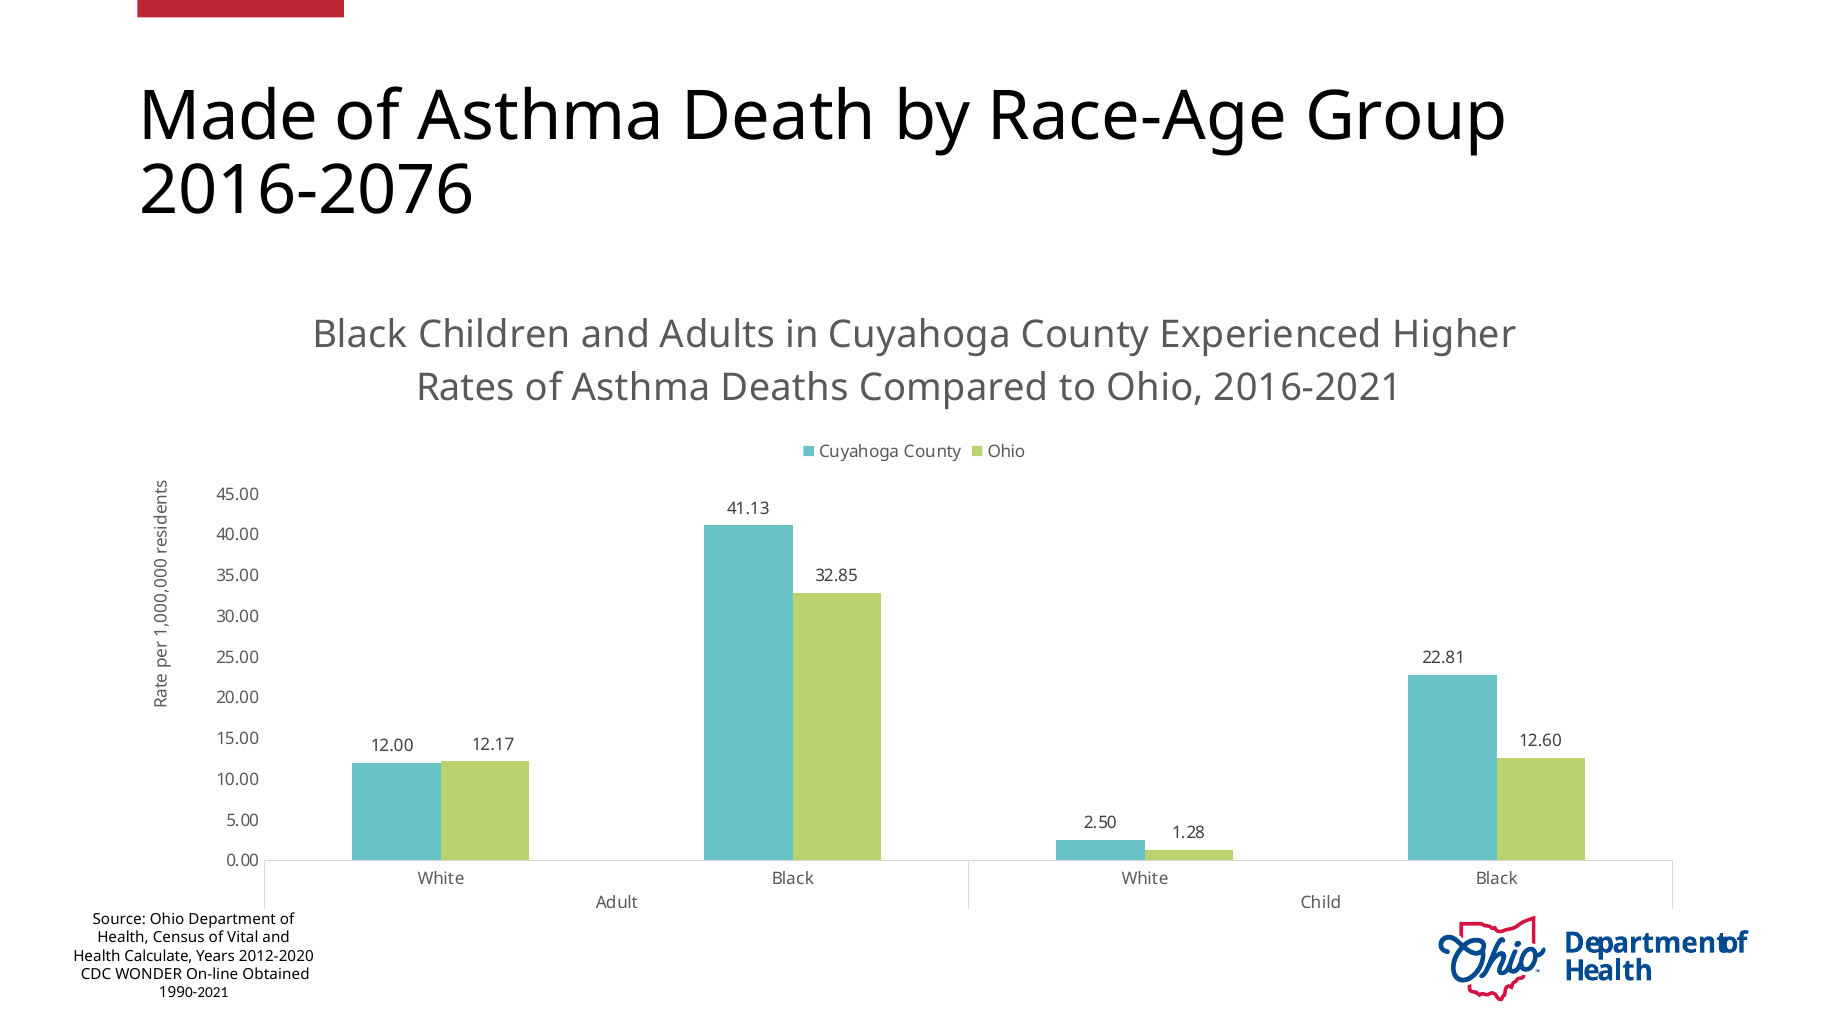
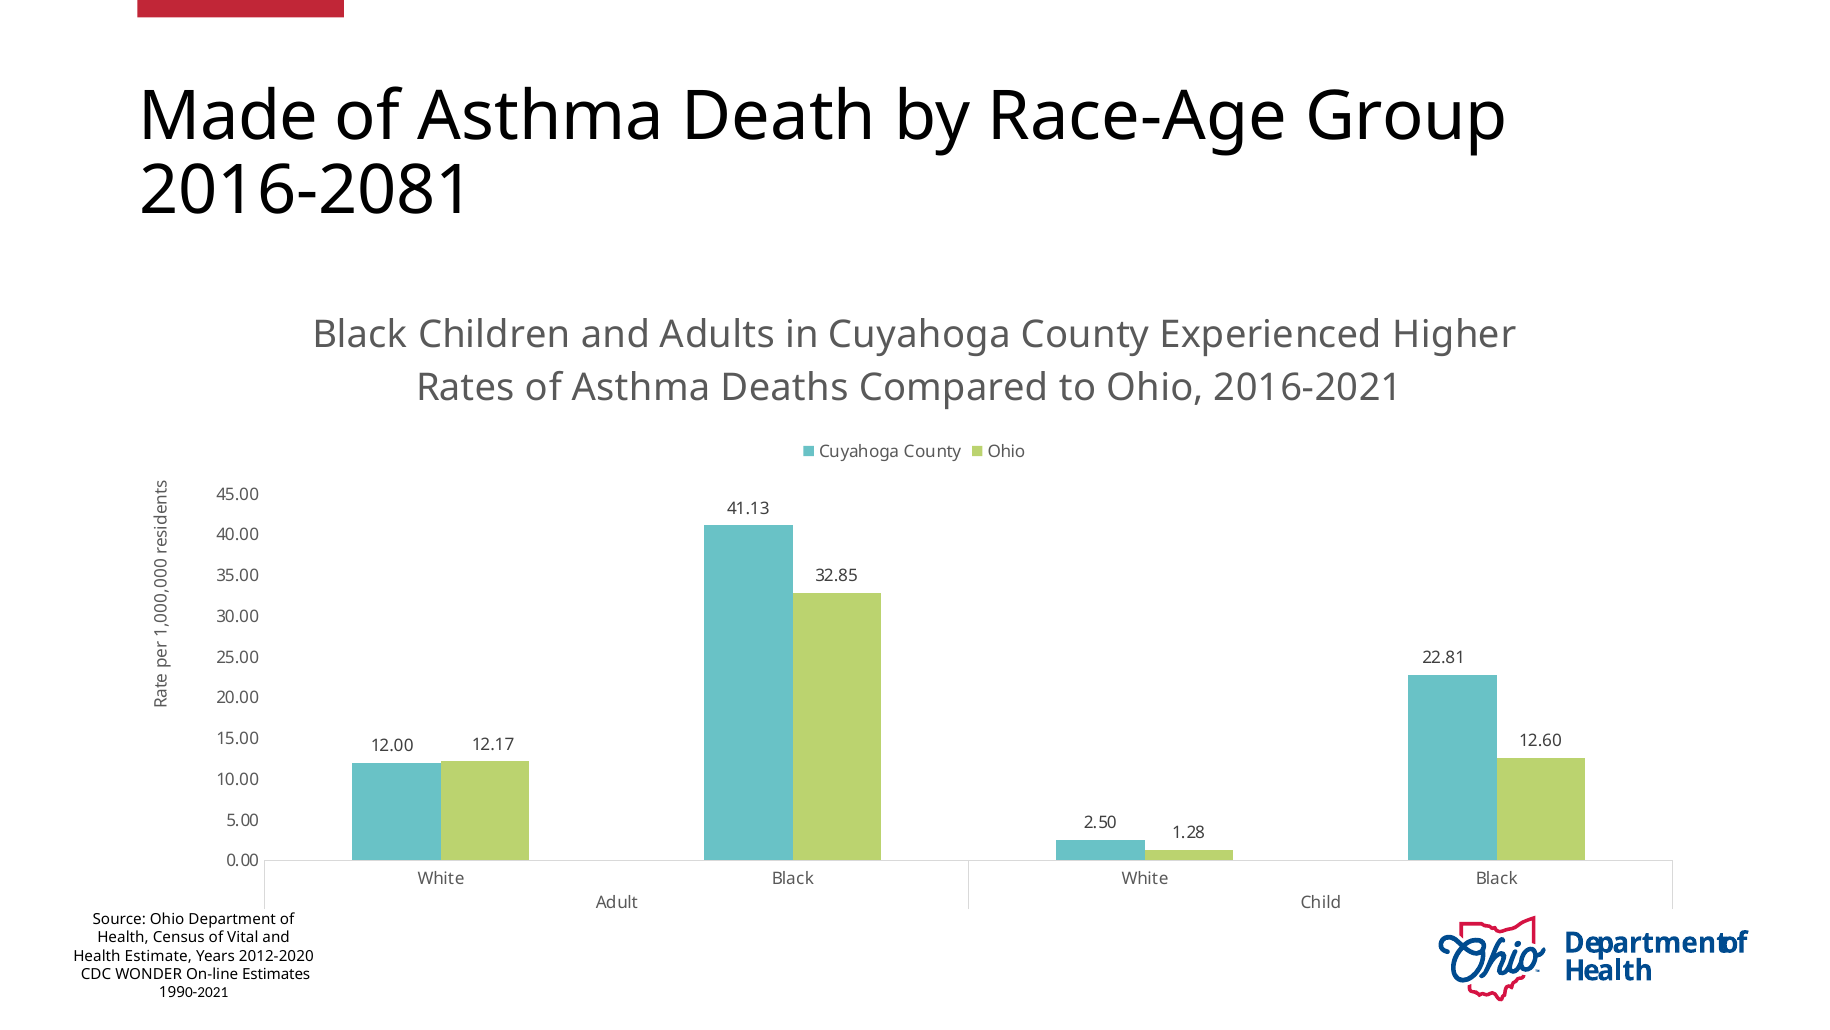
2016-2076: 2016-2076 -> 2016-2081 (307, 191)
Calculate: Calculate -> Estimate (158, 956)
Obtained: Obtained -> Estimates (276, 974)
